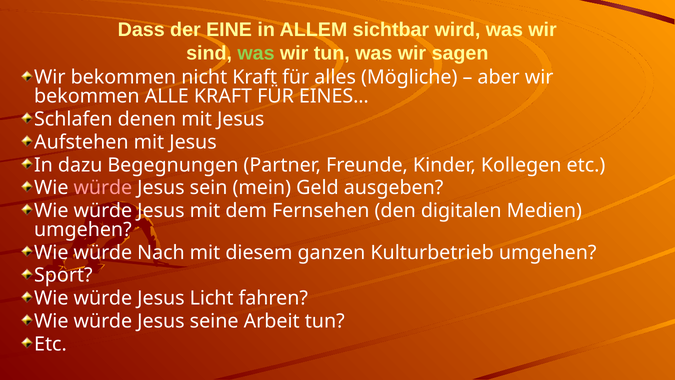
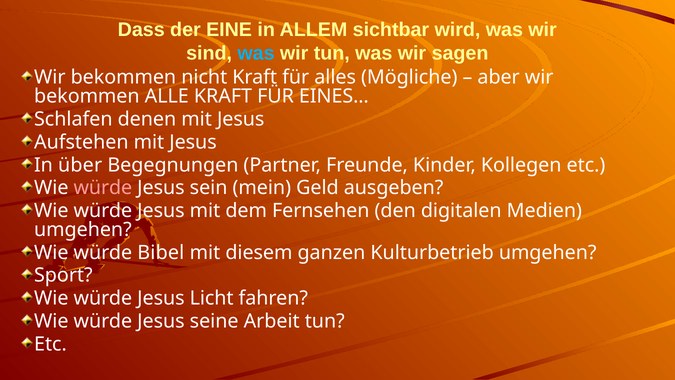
was colour: light green -> light blue (256, 53)
dazu: dazu -> über (80, 165)
Nach: Nach -> Bibel (161, 252)
